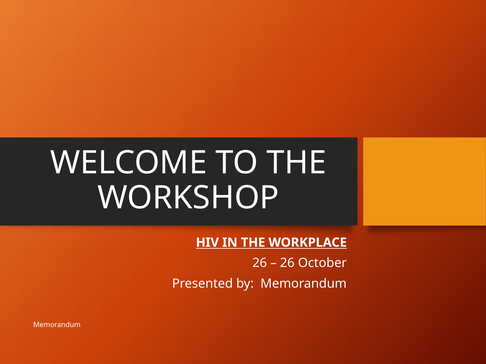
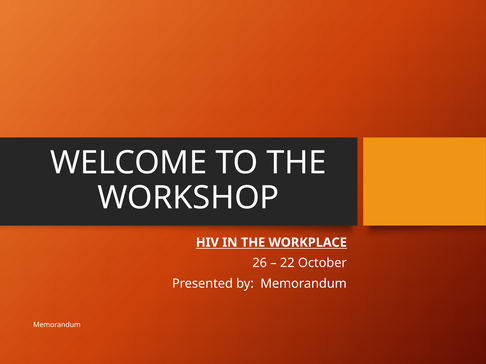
26: 26 -> 22 (287, 263)
